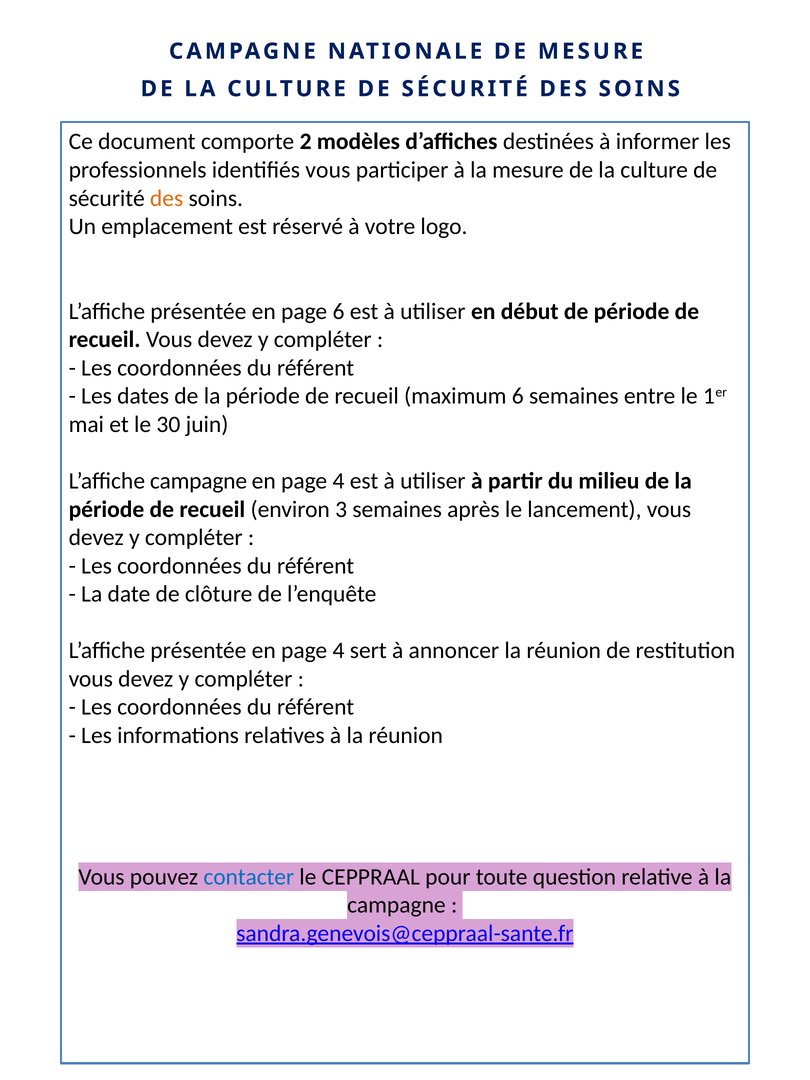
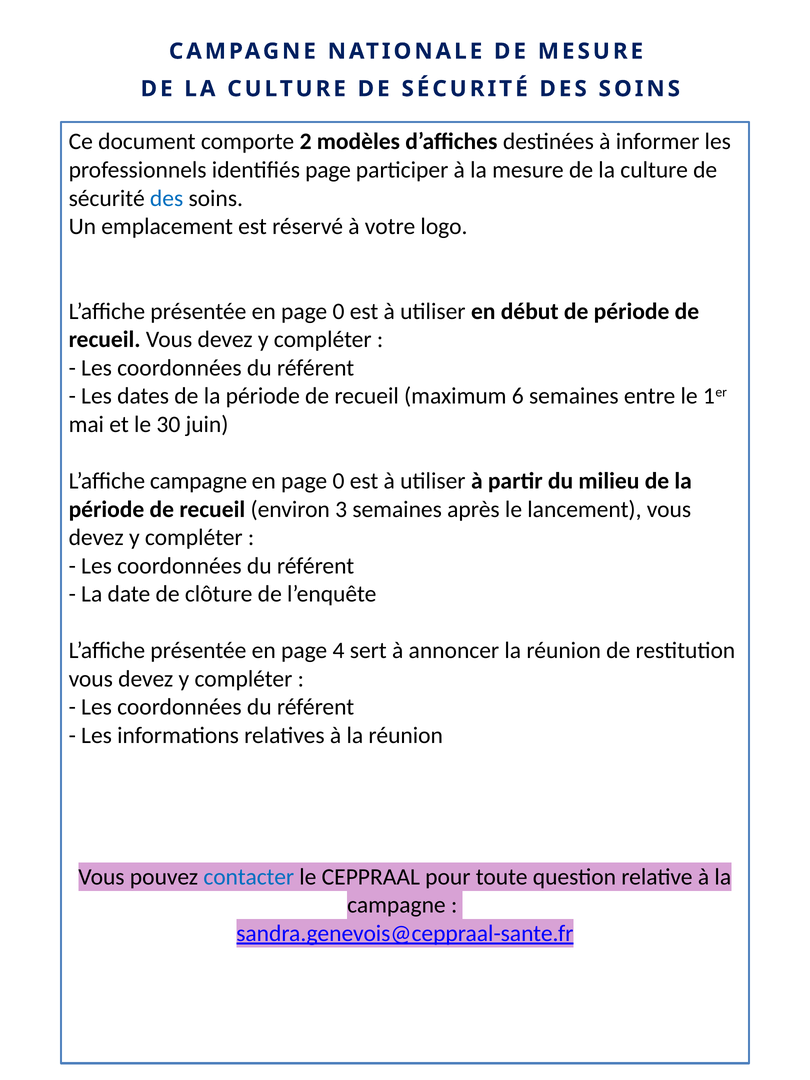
identifiés vous: vous -> page (328, 170)
des colour: orange -> blue (167, 198)
présentée en page 6: 6 -> 0 (339, 311)
4: 4 -> 0 (339, 481)
